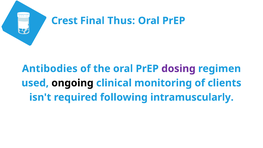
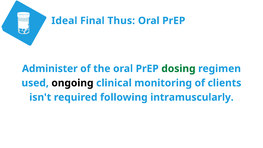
Crest: Crest -> Ideal (64, 21)
Antibodies: Antibodies -> Administer (50, 69)
dosing colour: purple -> green (178, 69)
